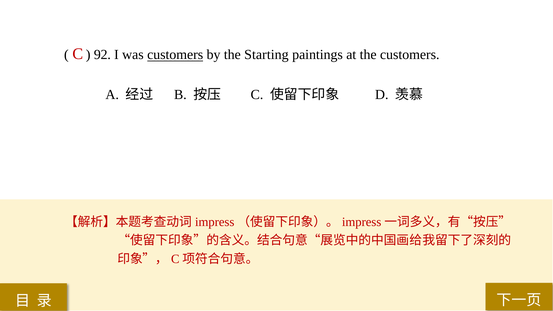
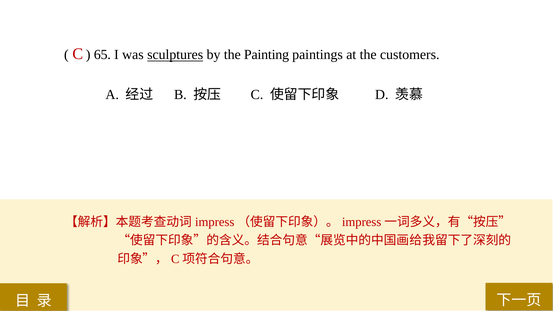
92: 92 -> 65 (102, 55)
was customers: customers -> sculptures (175, 55)
Starting: Starting -> Painting (267, 55)
